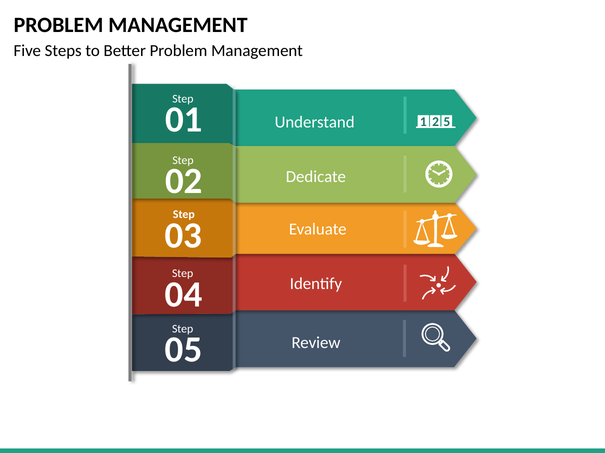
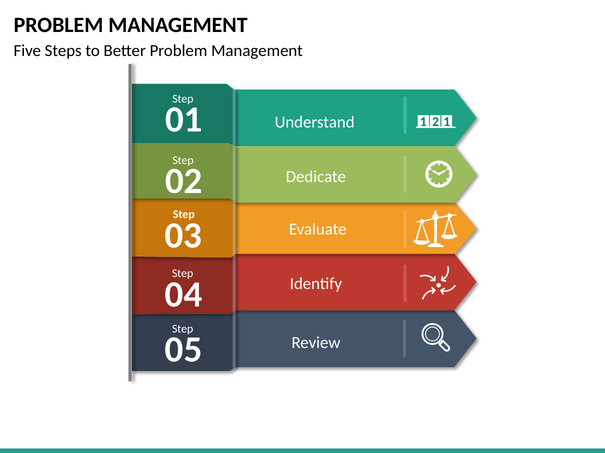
1 5: 5 -> 1 (447, 122)
